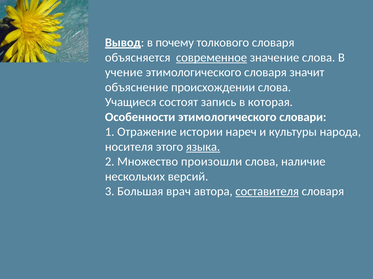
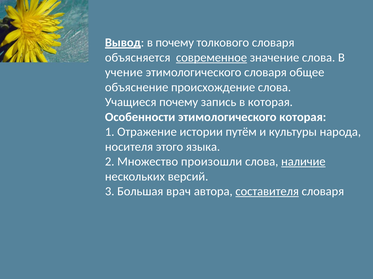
значит: значит -> общее (307, 73)
происхождении: происхождении -> происхождение (213, 87)
Учащиеся состоят: состоят -> почему (179, 102)
этимологического словари: словари -> которая (303, 117)
нареч: нареч -> путём (241, 132)
языка underline: present -> none (203, 147)
наличие underline: none -> present (303, 162)
